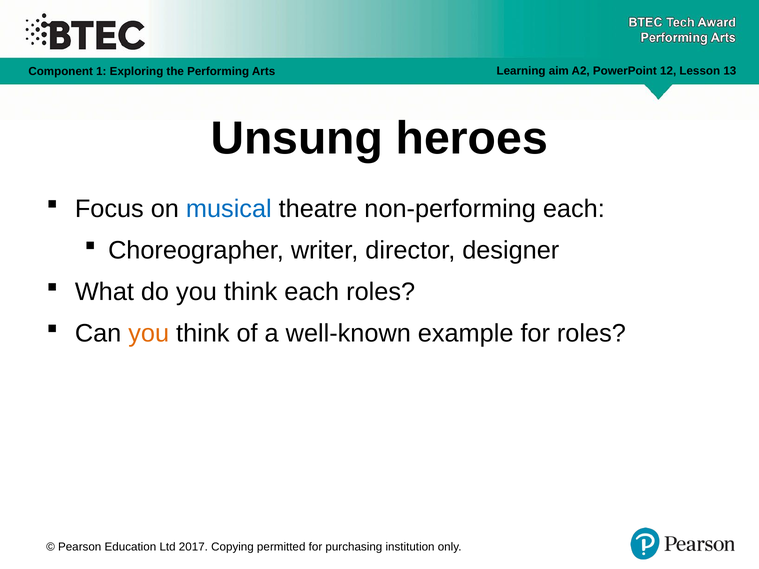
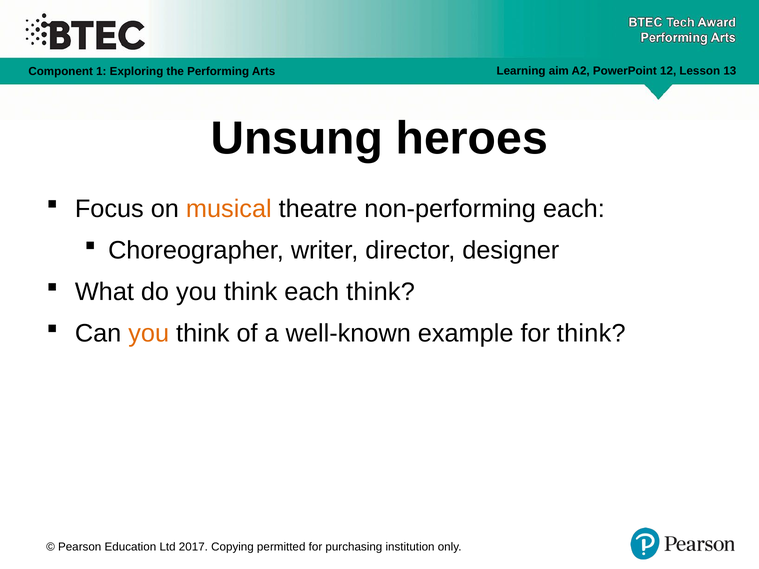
musical colour: blue -> orange (229, 209)
each roles: roles -> think (381, 292)
for roles: roles -> think (591, 334)
